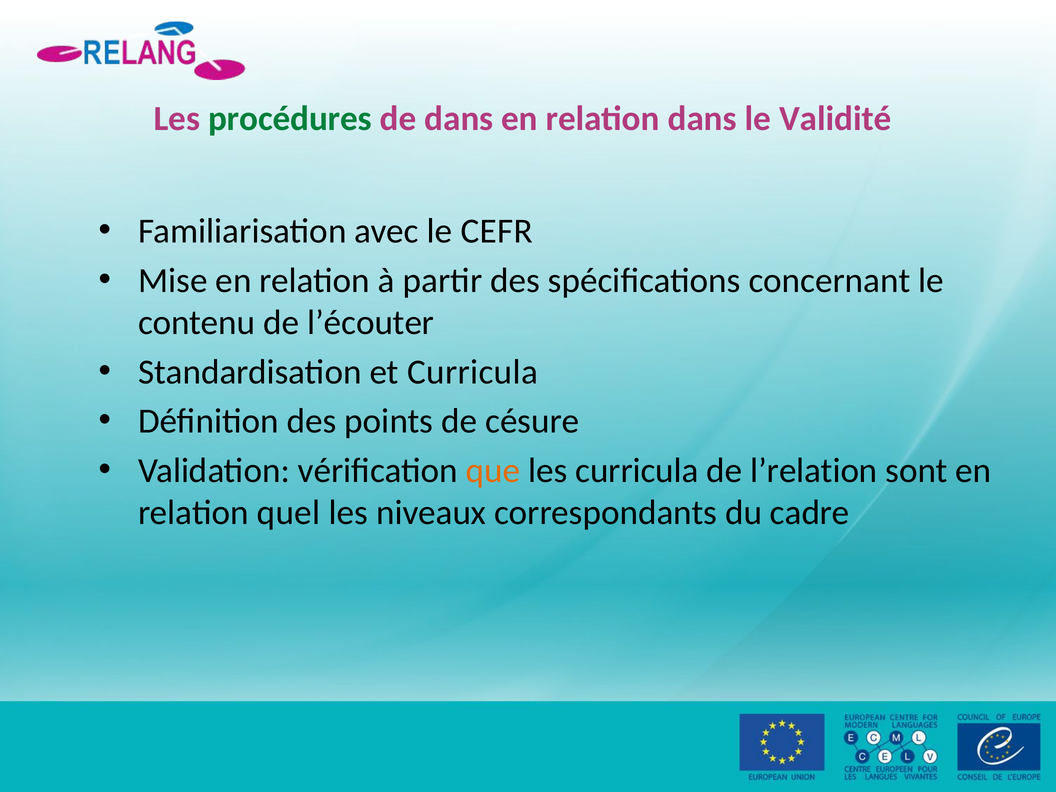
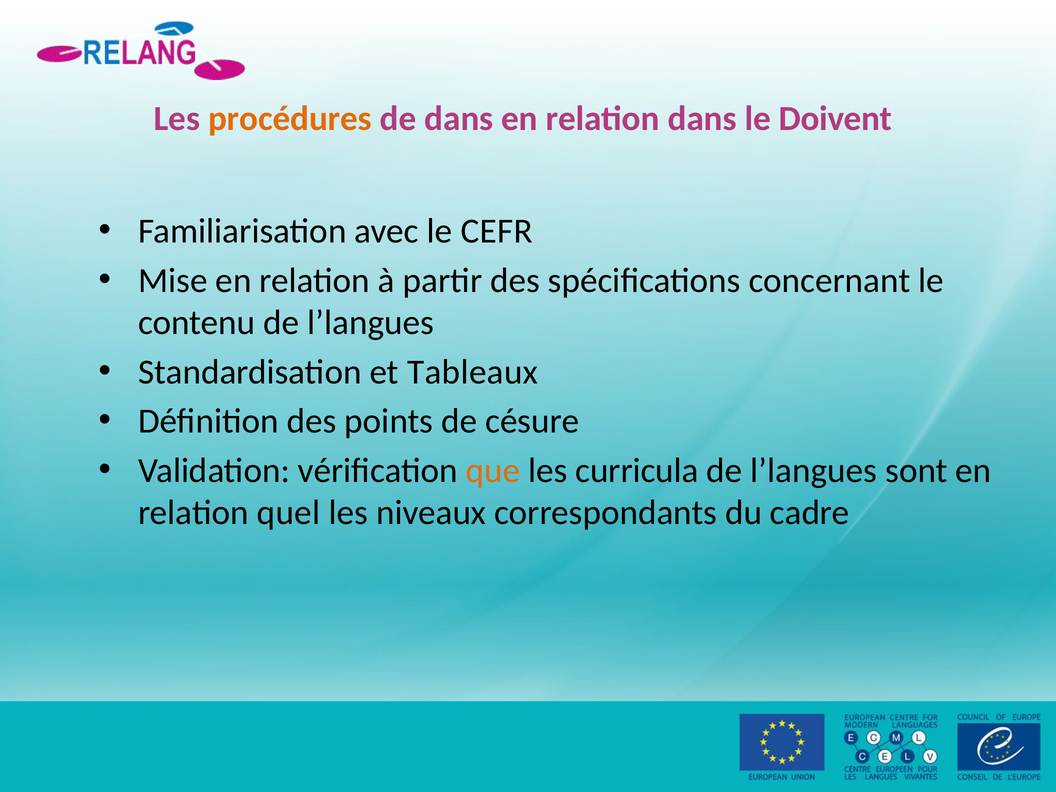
procédures colour: green -> orange (290, 119)
Validité: Validité -> Doivent (835, 119)
contenu de l’écouter: l’écouter -> l’langues (371, 323)
et Curricula: Curricula -> Tableaux (473, 372)
l’relation: l’relation -> l’langues (814, 471)
